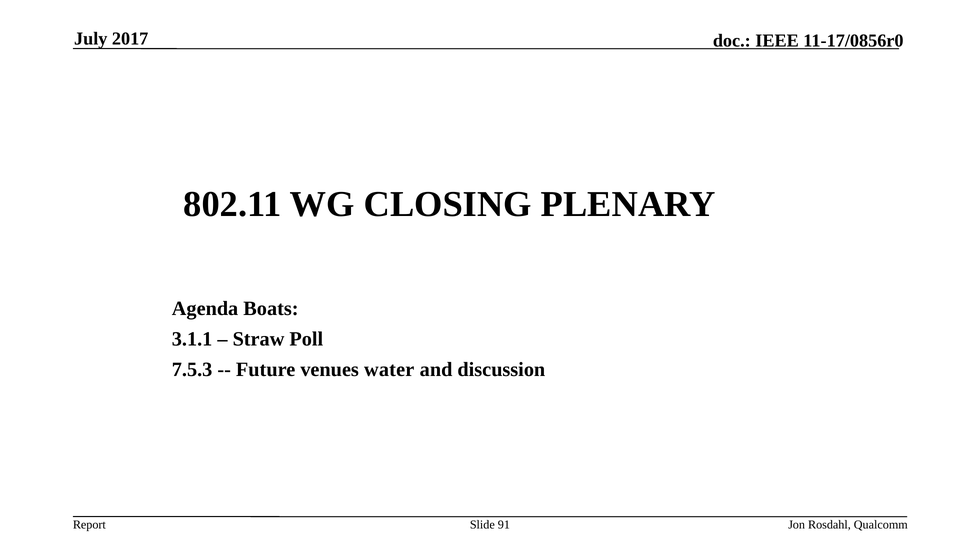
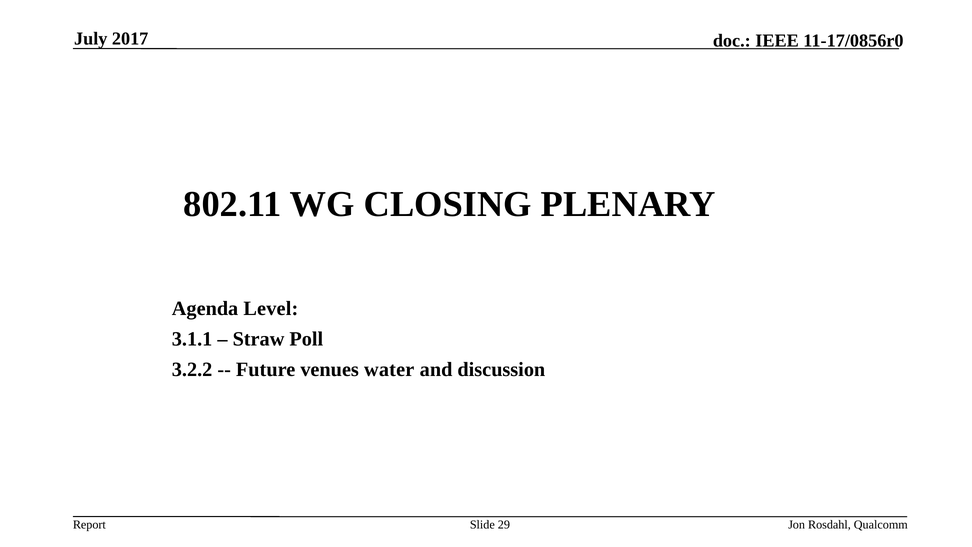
Boats: Boats -> Level (271, 309)
7.5.3: 7.5.3 -> 3.2.2 (192, 369)
91: 91 -> 29 (504, 524)
